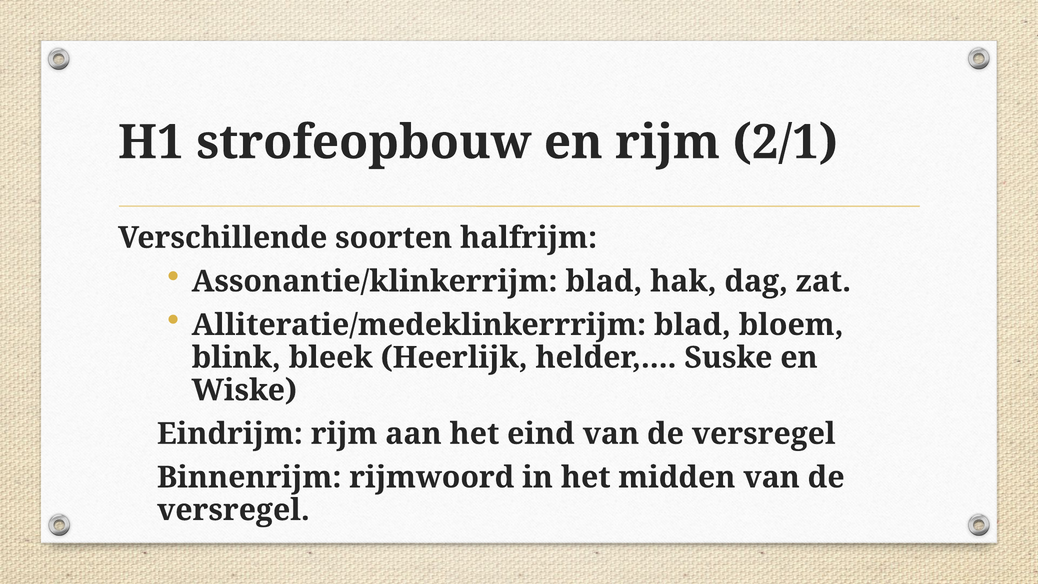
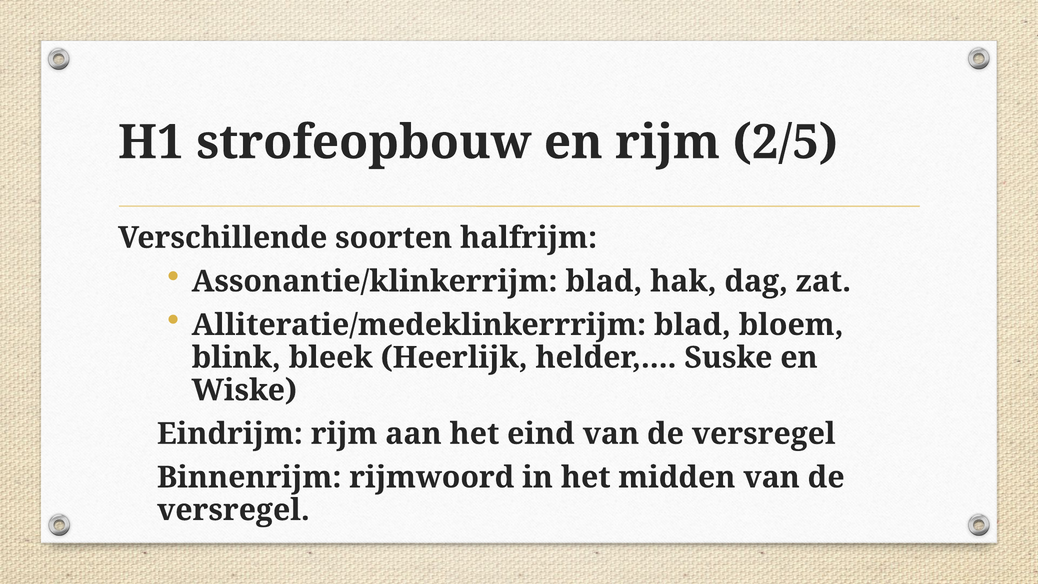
2/1: 2/1 -> 2/5 (785, 142)
